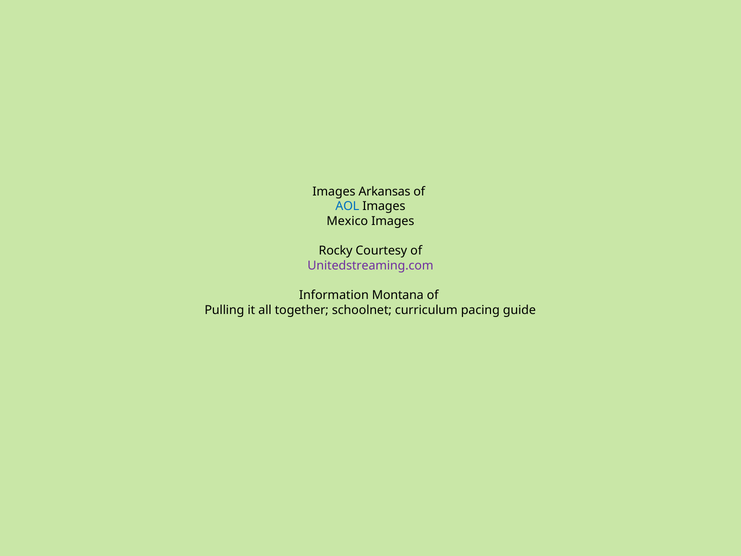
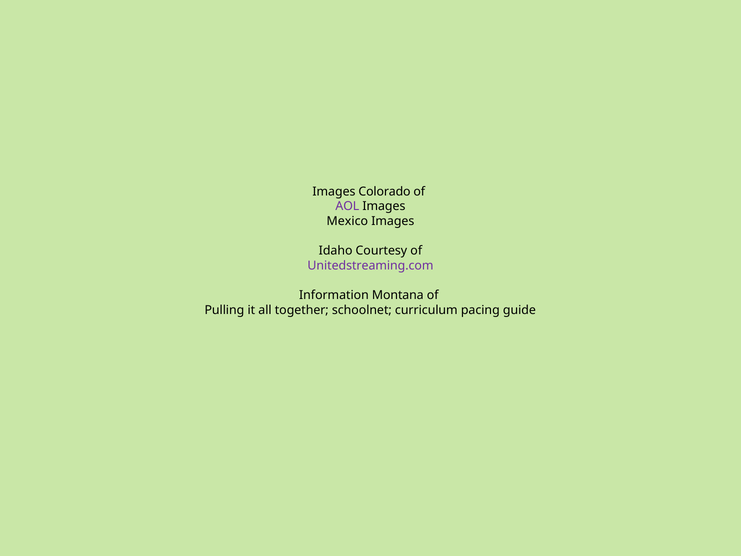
Arkansas: Arkansas -> Colorado (385, 192)
AOL colour: blue -> purple (347, 206)
Rocky: Rocky -> Idaho (336, 251)
